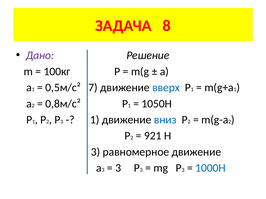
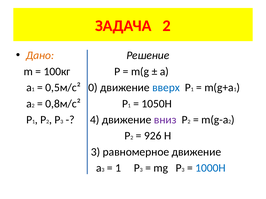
ЗАДАЧА 8: 8 -> 2 (167, 26)
Дано colour: purple -> orange (40, 56)
7: 7 -> 0 (93, 88)
1: 1 -> 4 (95, 120)
вниз colour: blue -> purple (165, 120)
921: 921 -> 926 (153, 136)
3: 3 -> 1 (118, 168)
